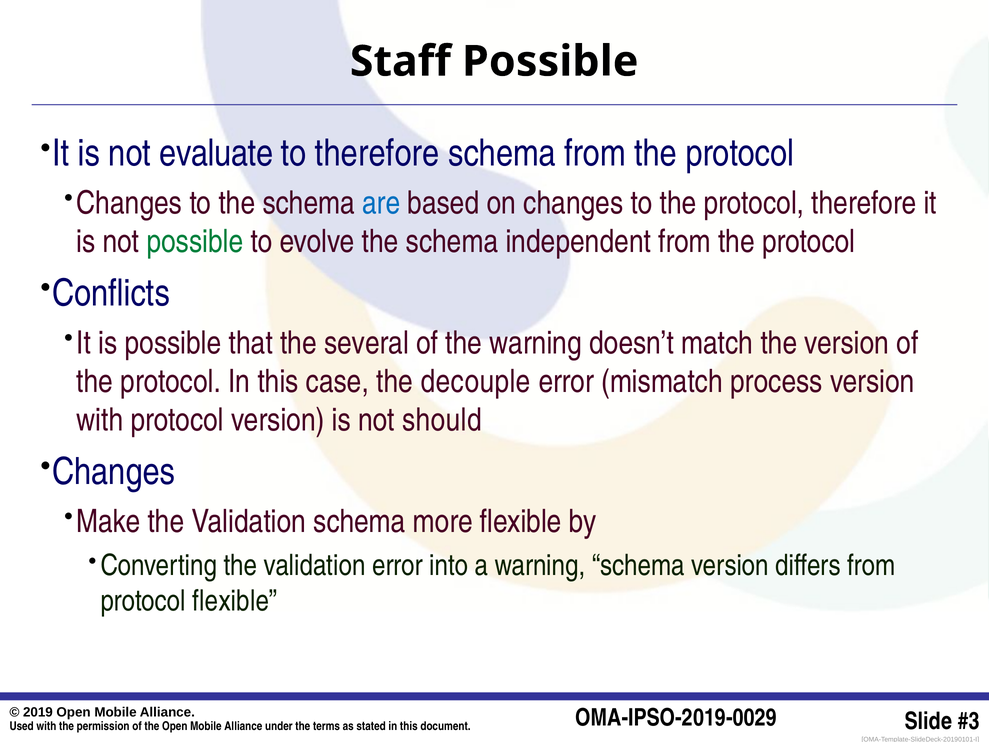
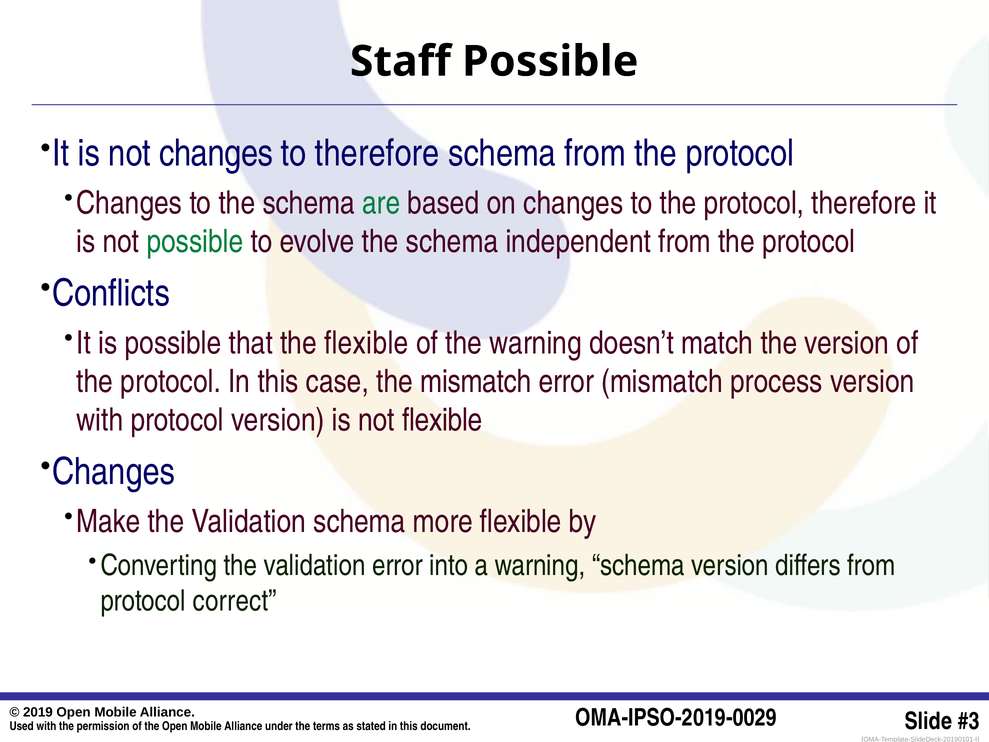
not evaluate: evaluate -> changes (216, 153)
are colour: blue -> green (381, 203)
the several: several -> flexible (366, 343)
the decouple: decouple -> mismatch (476, 381)
not should: should -> flexible (442, 420)
protocol flexible: flexible -> correct (235, 601)
